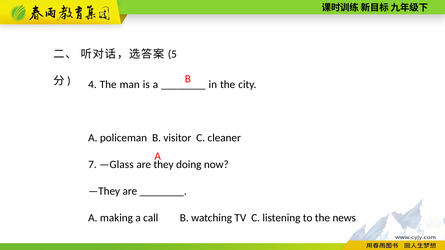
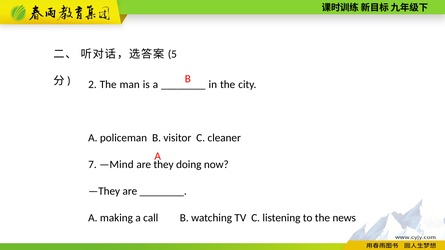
4: 4 -> 2 (92, 85)
—Glass: —Glass -> —Mind (116, 165)
